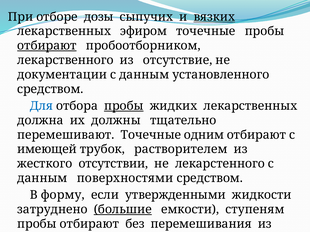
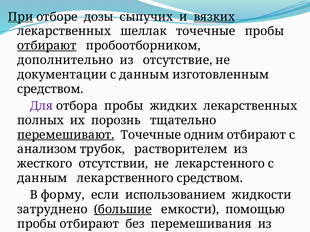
При underline: none -> present (21, 17)
эфиром: эфиром -> шеллак (144, 31)
лекарственного: лекарственного -> дополнительно (65, 60)
установленного: установленного -> изготовленным (221, 75)
Для colour: blue -> purple (41, 106)
пробы underline: present -> none (124, 106)
должна: должна -> полных (40, 121)
должны: должны -> порознь (116, 121)
перемешивают underline: none -> present (66, 135)
имеющей: имеющей -> анализом (47, 150)
поверхностями: поверхностями -> лекарственного (125, 179)
утвержденными: утвержденными -> использованием (175, 195)
ступеням: ступеням -> помощью (255, 210)
